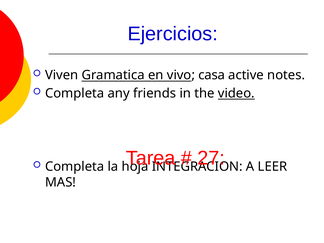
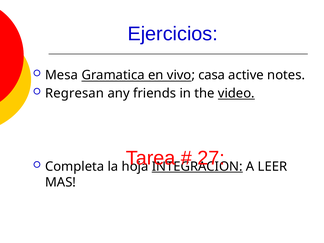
Viven: Viven -> Mesa (62, 75)
Completa: Completa -> Regresan (75, 93)
INTEGRACION underline: none -> present (197, 167)
